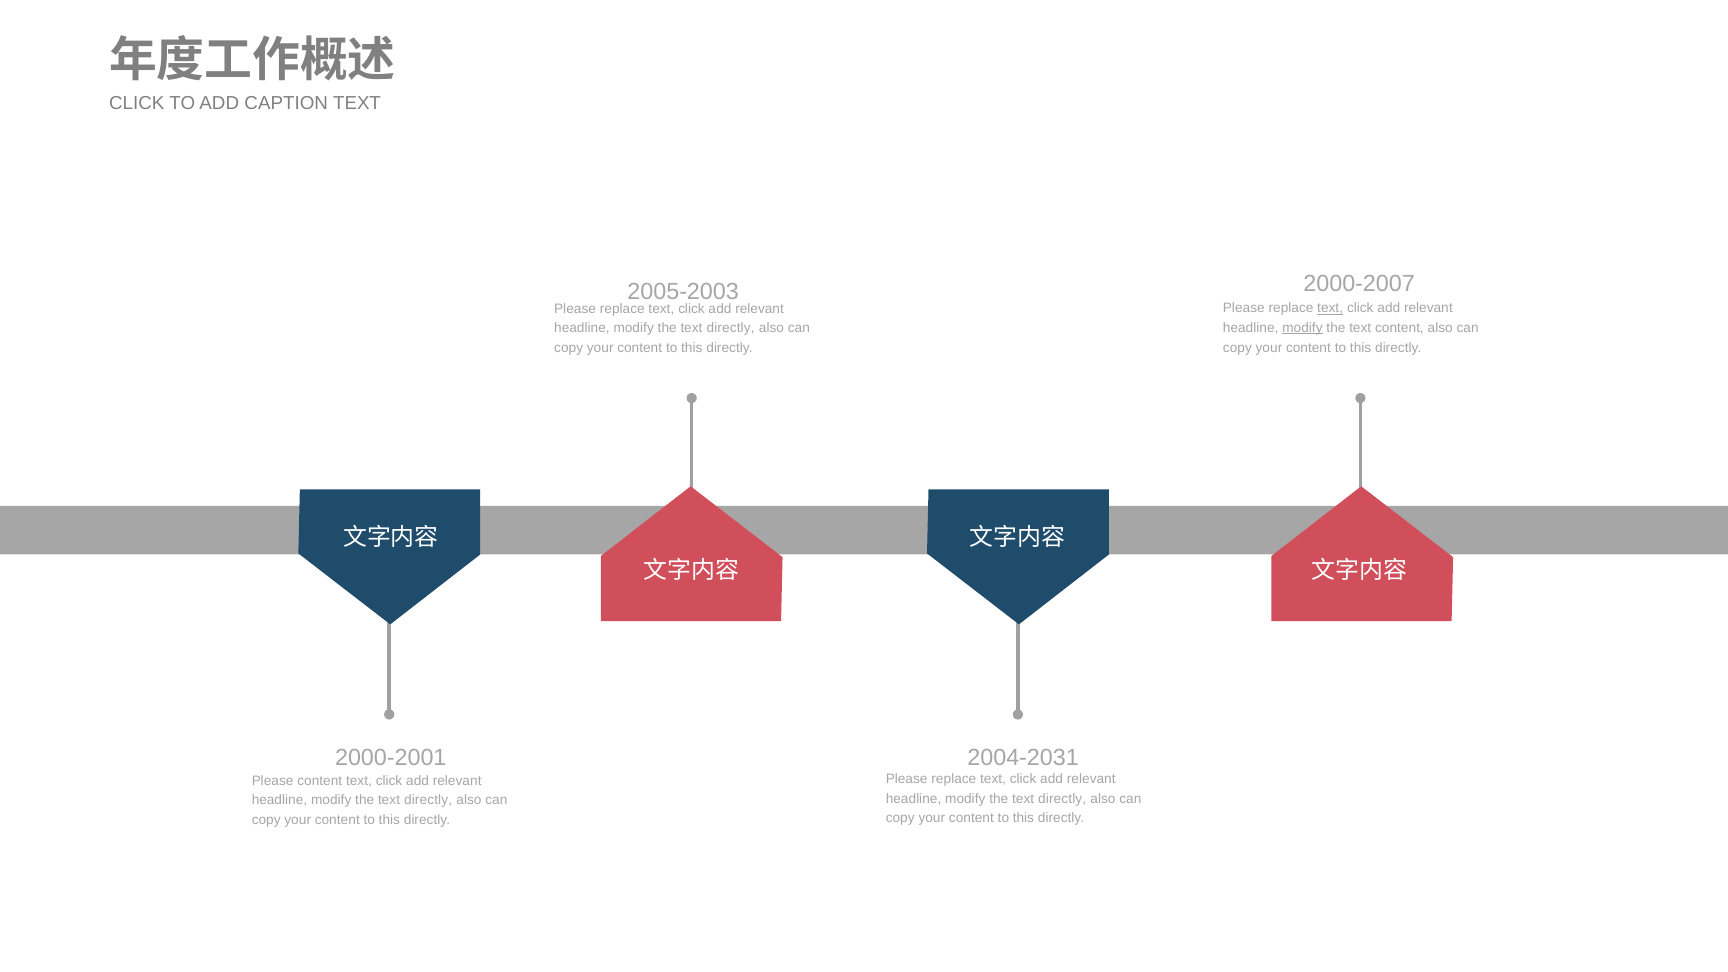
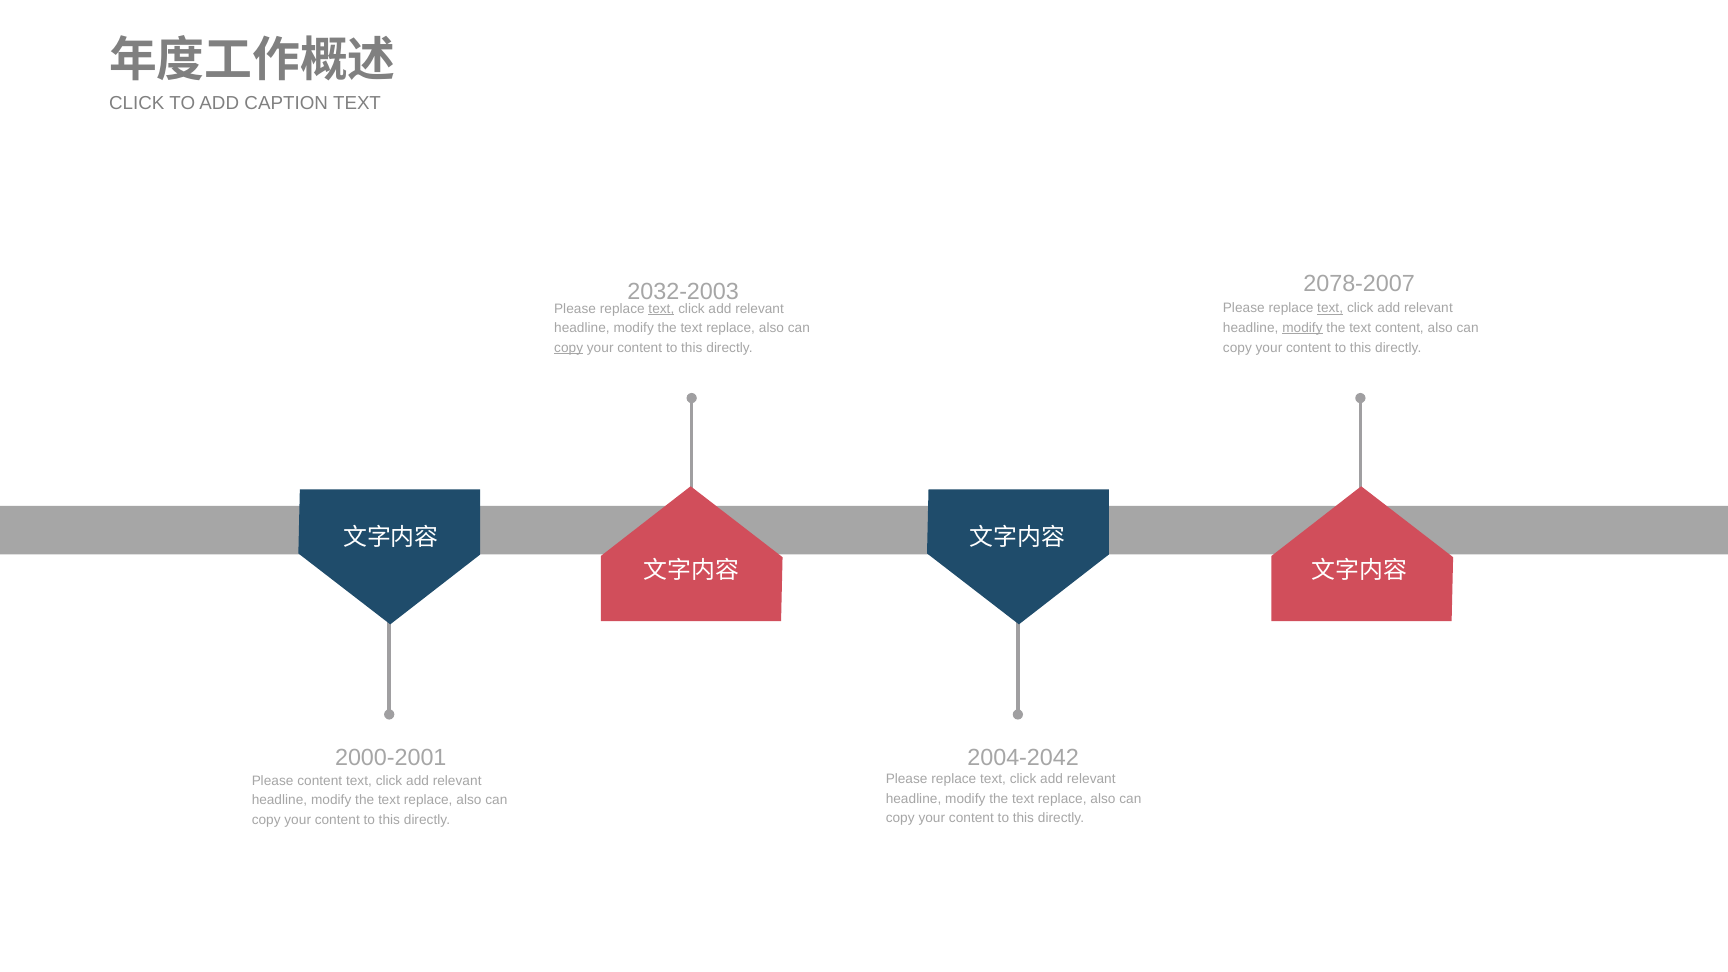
2000-2007: 2000-2007 -> 2078-2007 (1359, 284)
2005-2003: 2005-2003 -> 2032-2003 (683, 292)
text underline: none -> present (661, 309)
directly: directly -> replace (731, 328)
copy underline: none -> present (569, 348)
2004-2031: 2004-2031 -> 2004-2042 (1023, 758)
directly: directly -> replace (1062, 799)
directly: directly -> replace (428, 800)
